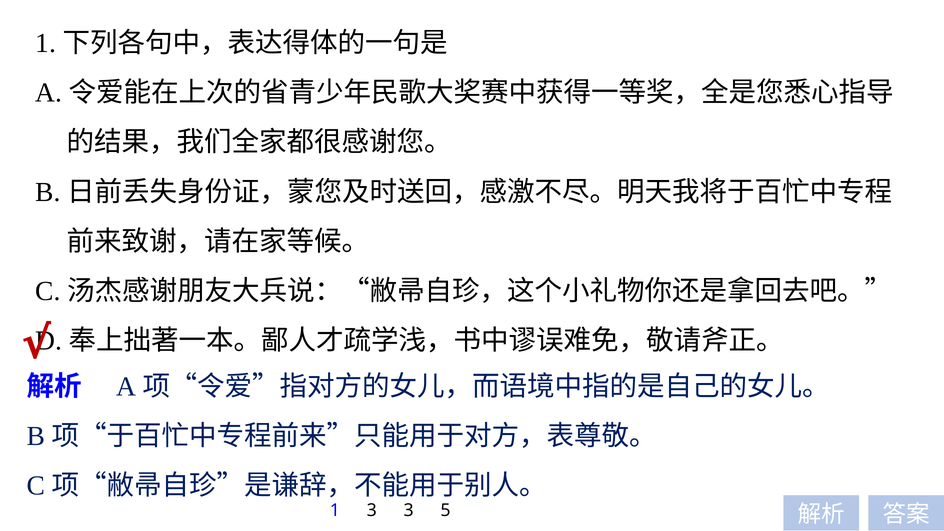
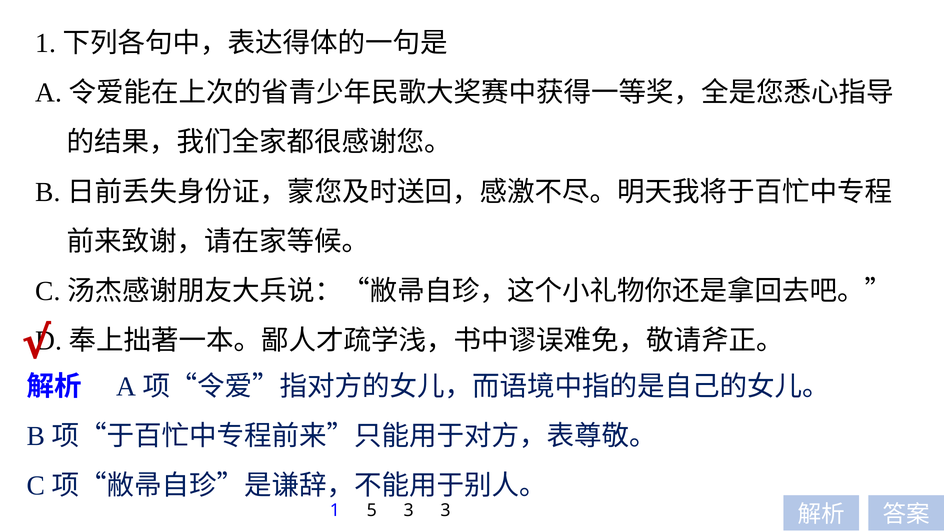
1 3: 3 -> 5 (372, 510)
3 5: 5 -> 3 (446, 510)
